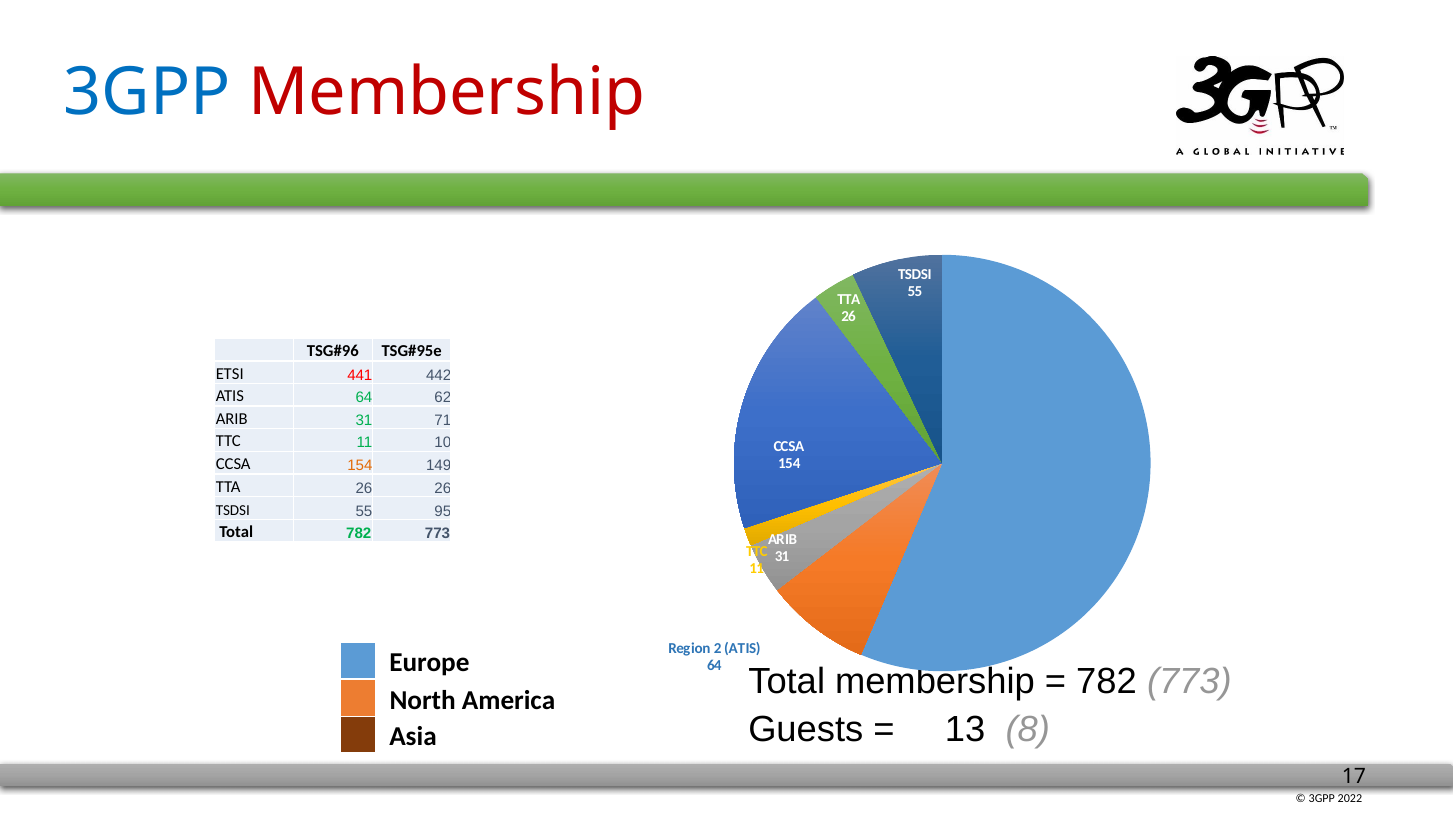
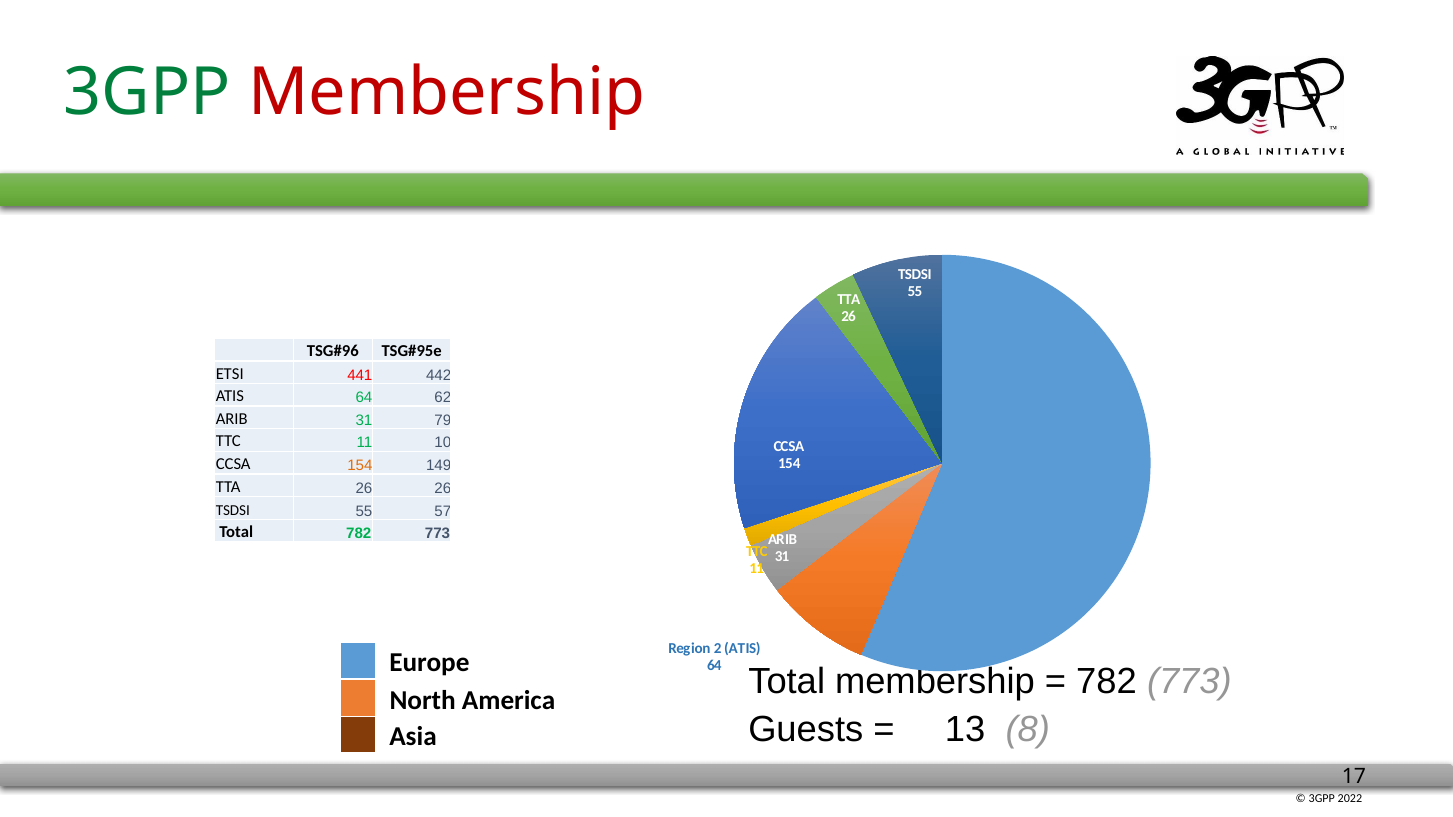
3GPP colour: blue -> green (147, 92)
71: 71 -> 79 (443, 420)
95: 95 -> 57 (443, 511)
